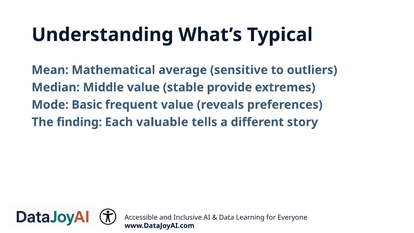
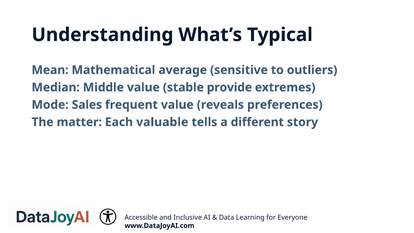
Basic: Basic -> Sales (87, 105)
finding: finding -> matter (79, 122)
